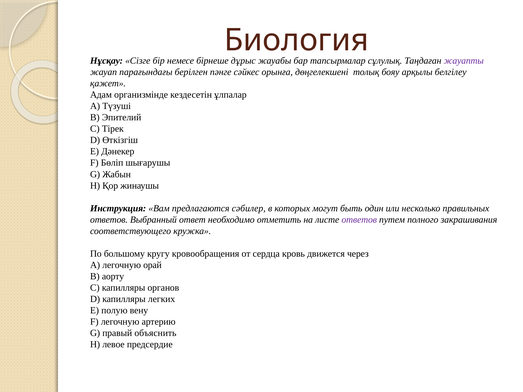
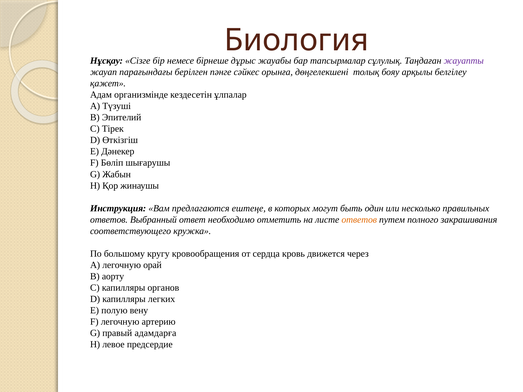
сәбилер: сәбилер -> ештеңе (249, 208)
ответов colour: purple -> orange (359, 220)
объяснить: объяснить -> адамдарға (155, 333)
